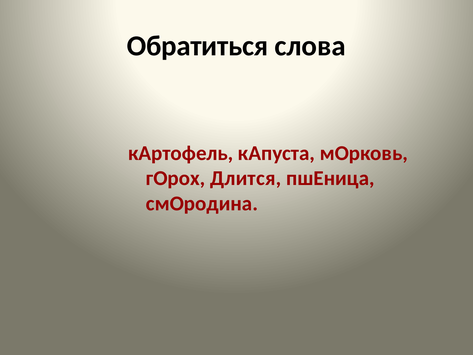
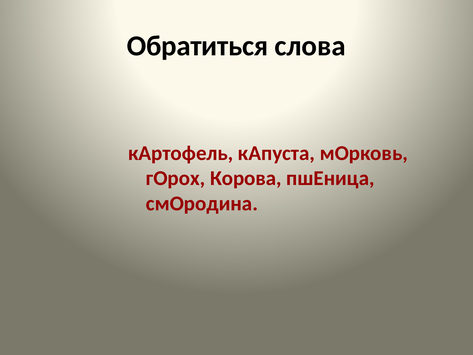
Длится: Длится -> Корова (246, 178)
